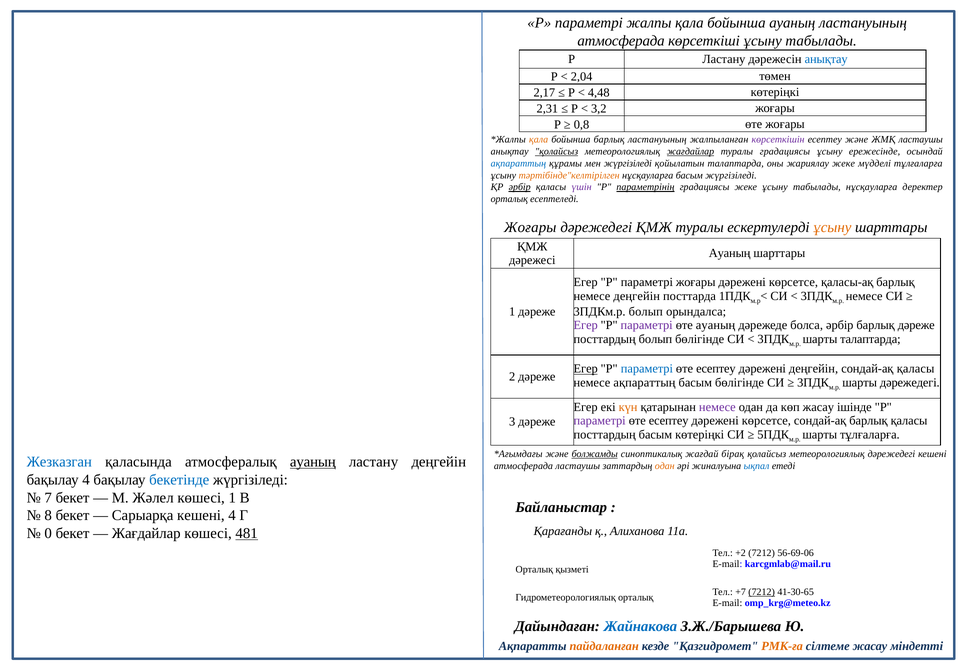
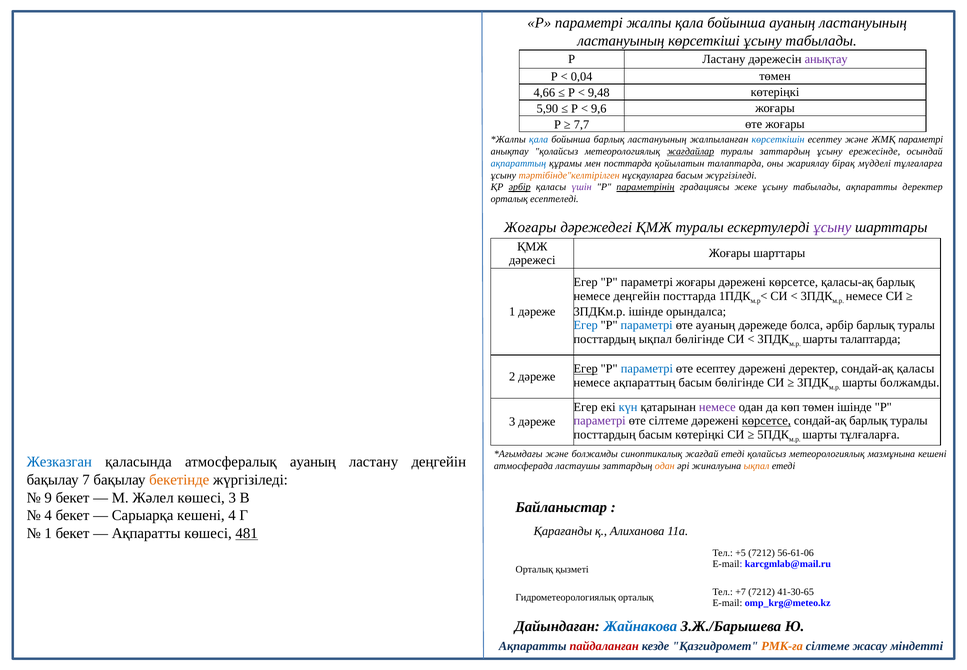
атмосферада: атмосферада -> ластануының (621, 41)
анықтау colour: blue -> purple (826, 59)
2,04: 2,04 -> 0,04 (582, 77)
2,17: 2,17 -> 4,66 (544, 92)
4,48: 4,48 -> 9,48 (599, 92)
2,31: 2,31 -> 5,90 (547, 108)
3,2: 3,2 -> 9,6 (599, 108)
0,8: 0,8 -> 7,7 (582, 124)
қала colour: orange -> blue (539, 140)
көрсеткішін colour: purple -> blue (778, 140)
ЖМҚ ластаушы: ластаушы -> параметрі (921, 140)
қолайсыз underline: present -> none (557, 151)
туралы градациясы: градациясы -> заттардың (785, 151)
мен жүргізіледі: жүргізіледі -> посттарда (628, 163)
жариялау жеке: жеке -> бірақ (843, 163)
табылады нұсқауларға: нұсқауларға -> ақпаратты (872, 187)
ұсыну colour: orange -> purple (832, 227)
Ауаның: Ауаның -> Жоғары (730, 253)
3ПДКм.р болып: болып -> ішінде (646, 311)
Егер colour: purple -> blue (586, 325)
параметрі colour: purple -> blue (647, 325)
дәреже: дәреже -> туралы (916, 325)
посттардың болып: болып -> ықпал (655, 339)
дәрежені деңгейін: деңгейін -> деректер (814, 369)
шарты дәрежедегі: дәрежедегі -> болжамды (910, 382)
күн colour: orange -> blue (628, 407)
көп жасау: жасау -> төмен (818, 407)
есептеу: есептеу -> сілтеме (669, 420)
көрсетсе underline: none -> present (766, 420)
сондай-ақ барлық қаласы: қаласы -> туралы (909, 420)
болжамды underline: present -> none (595, 454)
жағдай бірақ: бірақ -> етеді (733, 454)
метеорологиялық дәрежедегі: дәрежедегі -> мазмұнына (891, 454)
ауаның underline: present -> none (313, 461)
ықпал colour: blue -> orange (756, 465)
бақылау 4: 4 -> 7 (86, 479)
бекетінде colour: blue -> orange (179, 479)
7: 7 -> 9 (48, 497)
көшесі 1: 1 -> 3 (232, 497)
8: 8 -> 4 (48, 515)
0: 0 -> 1 (48, 533)
Жағдайлар: Жағдайлар -> Ақпаратты (146, 533)
+2: +2 -> +5 (741, 553)
56-69-06: 56-69-06 -> 56-61-06 (796, 553)
7212 underline: present -> none (762, 591)
пайдаланған colour: orange -> red (604, 646)
